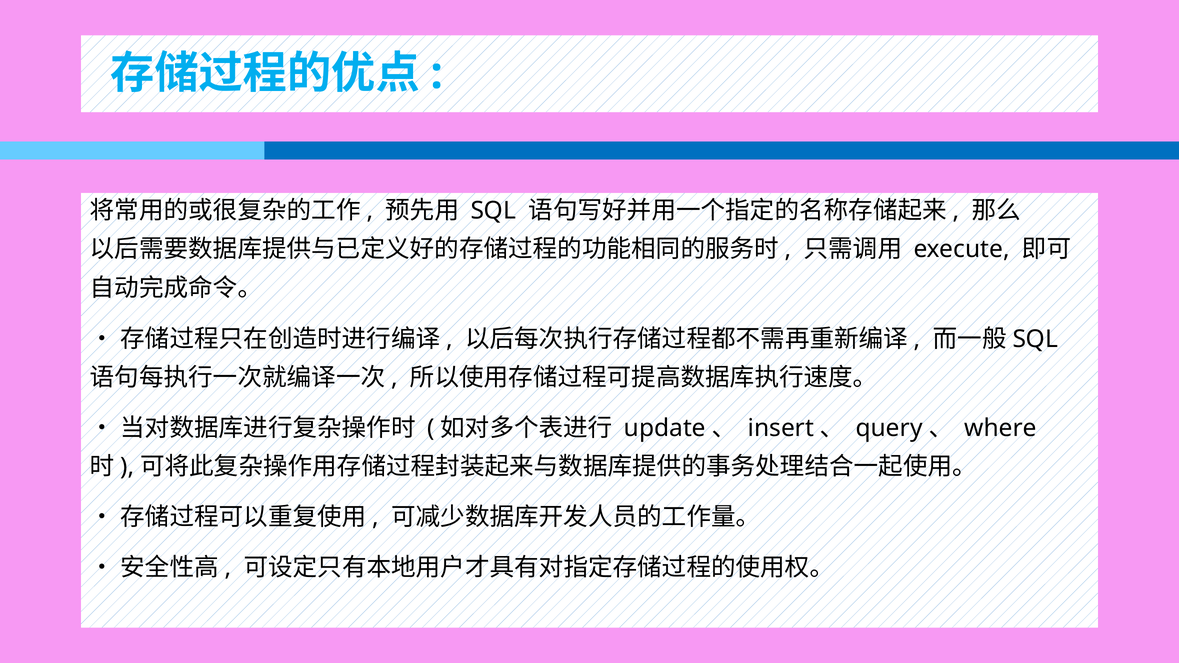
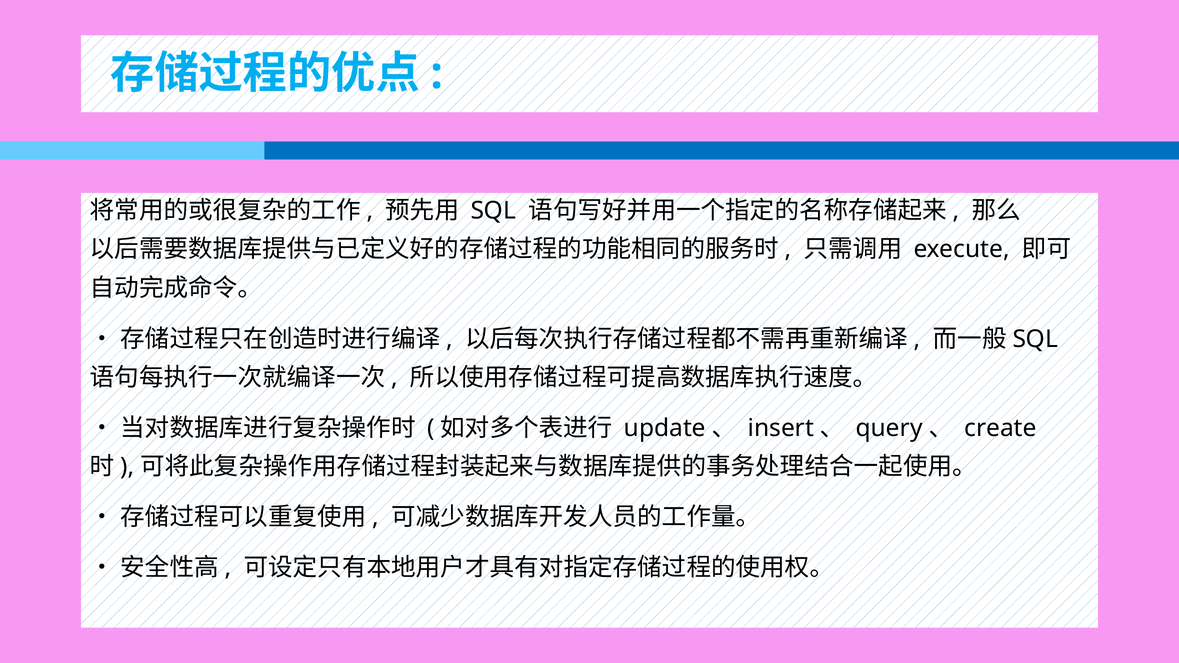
where: where -> create (1000, 428)
